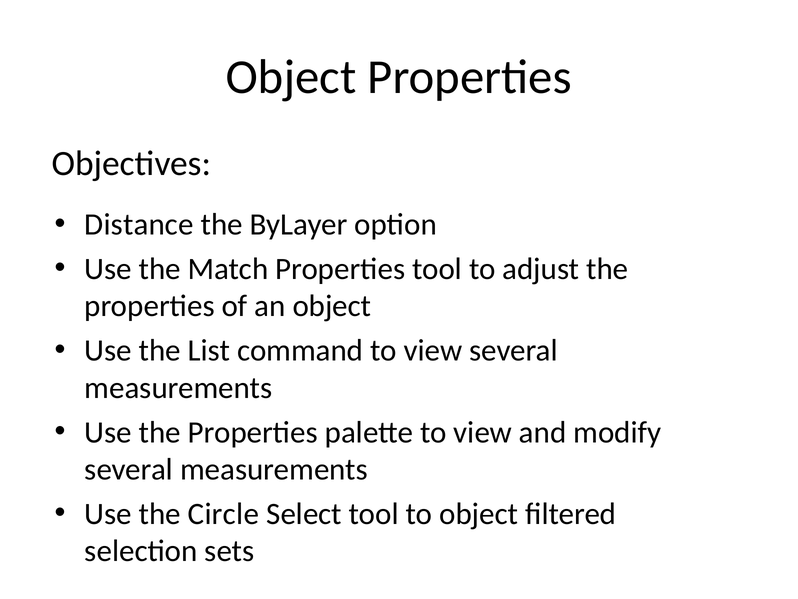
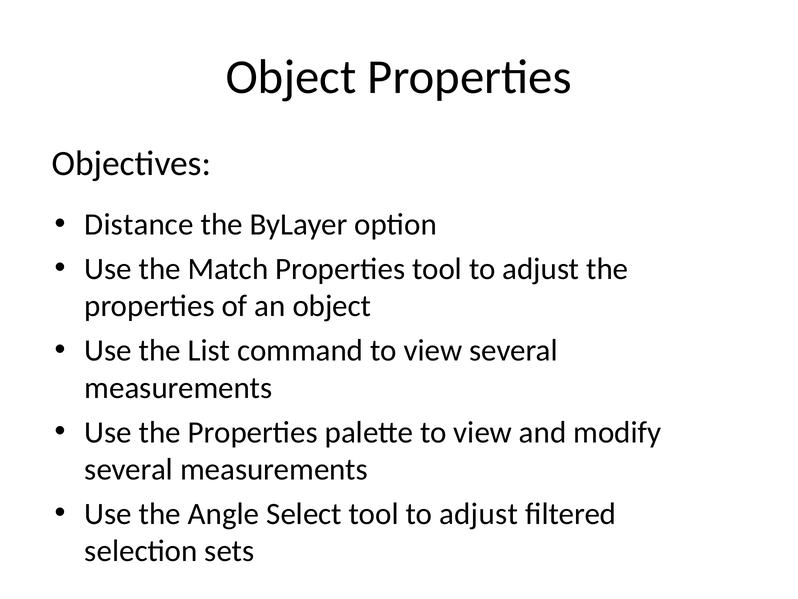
Circle: Circle -> Angle (224, 514)
Select tool to object: object -> adjust (479, 514)
